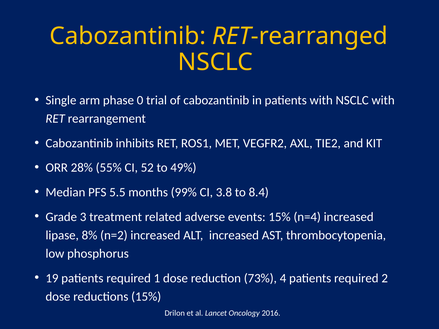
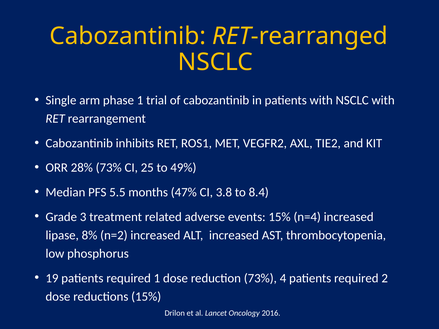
phase 0: 0 -> 1 (140, 100)
28% 55%: 55% -> 73% (109, 168)
52: 52 -> 25 (147, 168)
99%: 99% -> 47% (184, 192)
